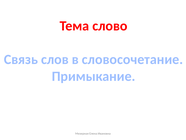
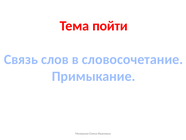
слово: слово -> пойти (110, 26)
